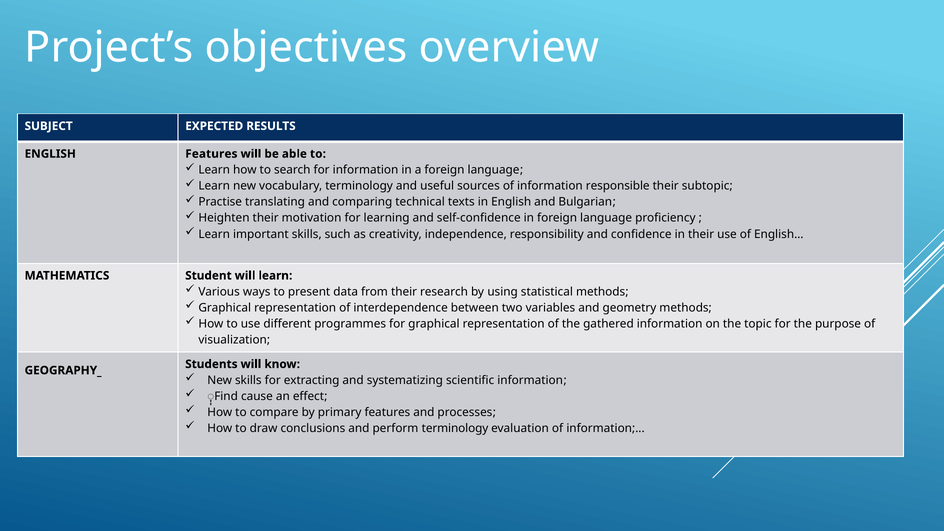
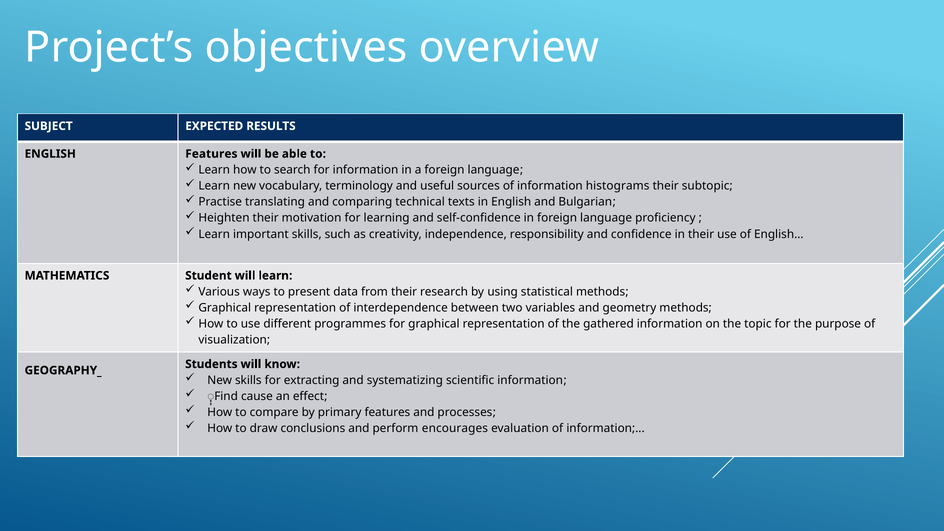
responsible: responsible -> histograms (618, 186)
perform terminology: terminology -> encourages (455, 428)
